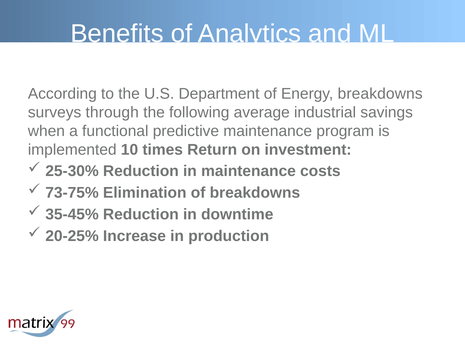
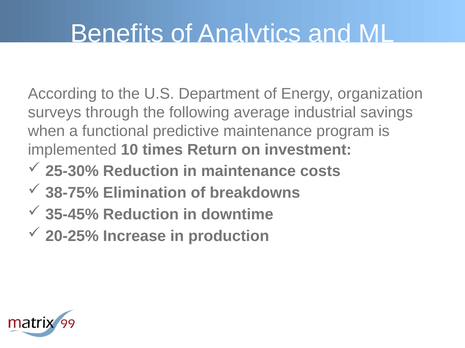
Energy breakdowns: breakdowns -> organization (380, 94)
73-75%: 73-75% -> 38-75% (72, 193)
